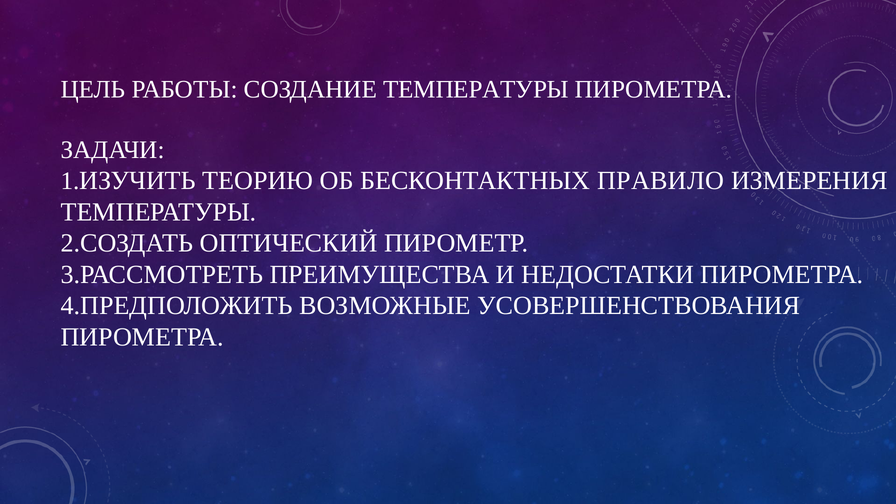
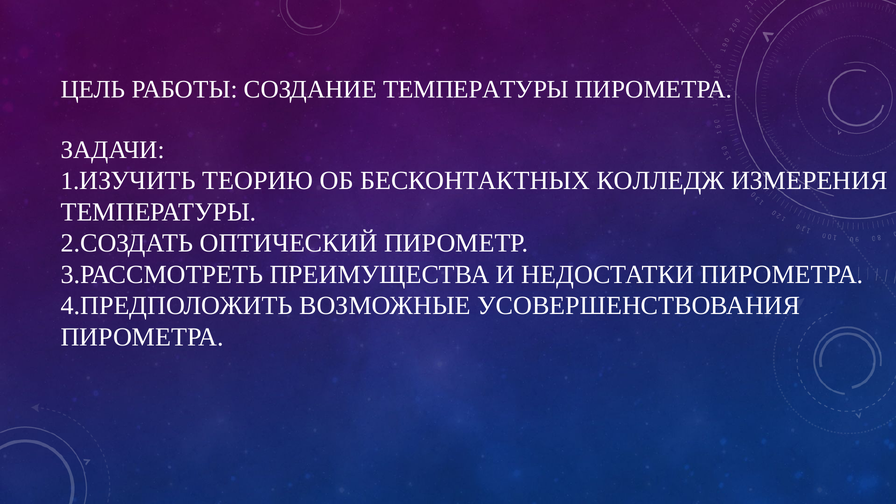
ПРАВИЛО: ПРАВИЛО -> КОЛЛЕДЖ (661, 181)
